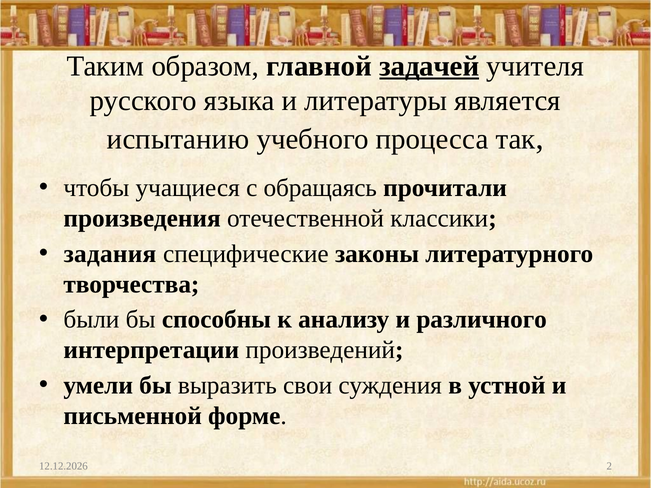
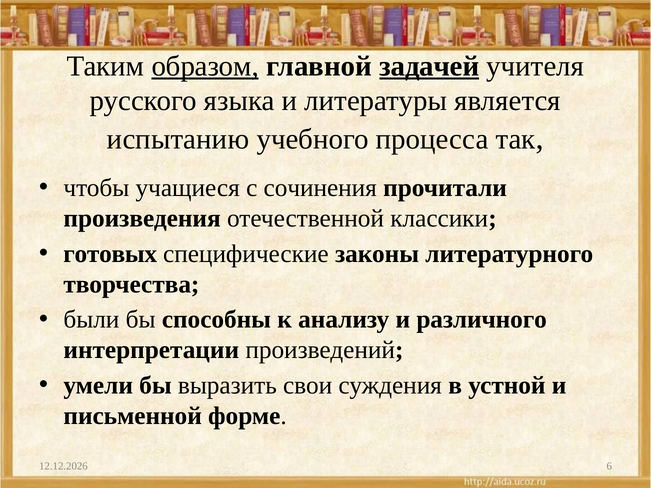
образом underline: none -> present (205, 66)
обращаясь: обращаясь -> сочинения (320, 188)
задания: задания -> готовых (110, 254)
2: 2 -> 6 (609, 466)
